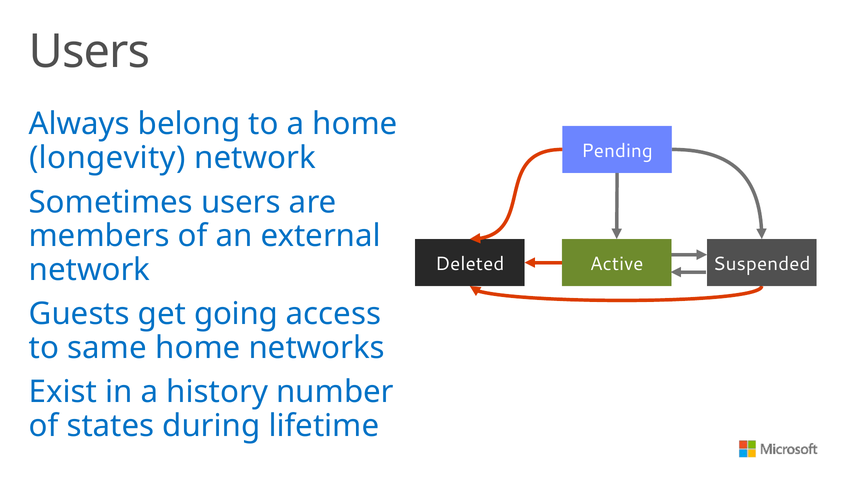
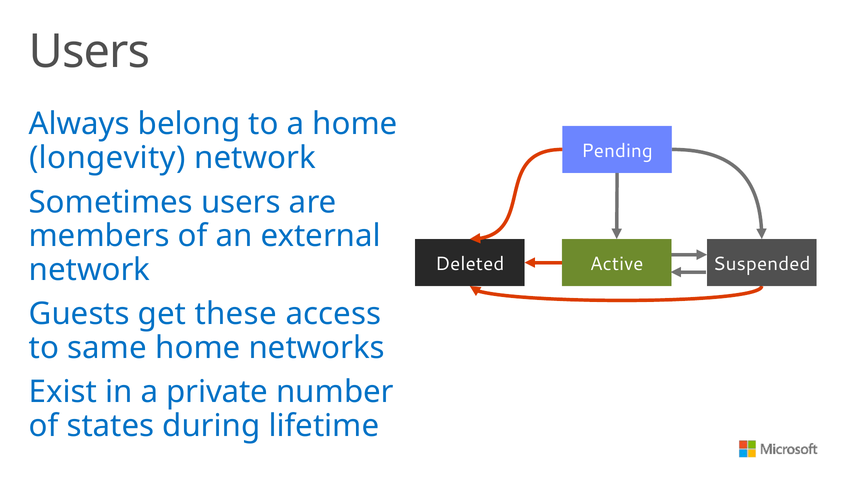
going: going -> these (236, 314)
history: history -> private (217, 392)
